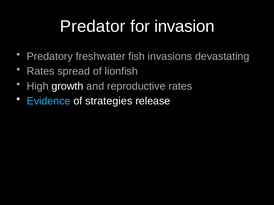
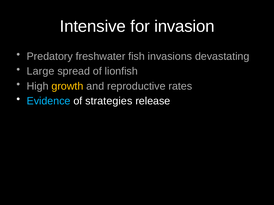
Predator: Predator -> Intensive (93, 27)
Rates: Rates -> Large (41, 71)
growth colour: white -> yellow (67, 86)
